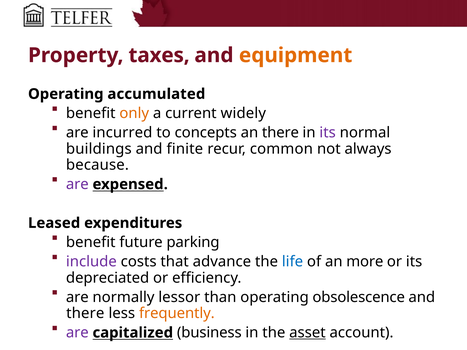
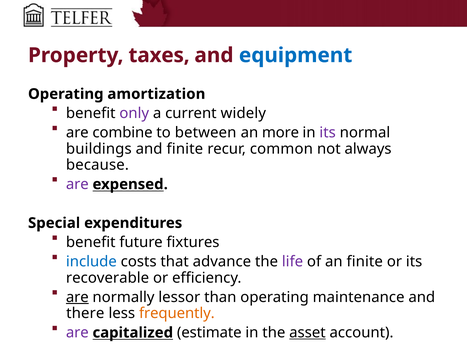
equipment colour: orange -> blue (296, 55)
accumulated: accumulated -> amortization (156, 94)
only colour: orange -> purple (134, 113)
incurred: incurred -> combine (123, 133)
concepts: concepts -> between (206, 133)
an there: there -> more (280, 133)
Leased: Leased -> Special (54, 223)
parking: parking -> fixtures (193, 243)
include colour: purple -> blue (91, 262)
life colour: blue -> purple (293, 262)
an more: more -> finite (365, 262)
depreciated: depreciated -> recoverable (108, 278)
are underline: none -> present (77, 297)
obsolescence: obsolescence -> maintenance (359, 297)
business: business -> estimate (209, 333)
